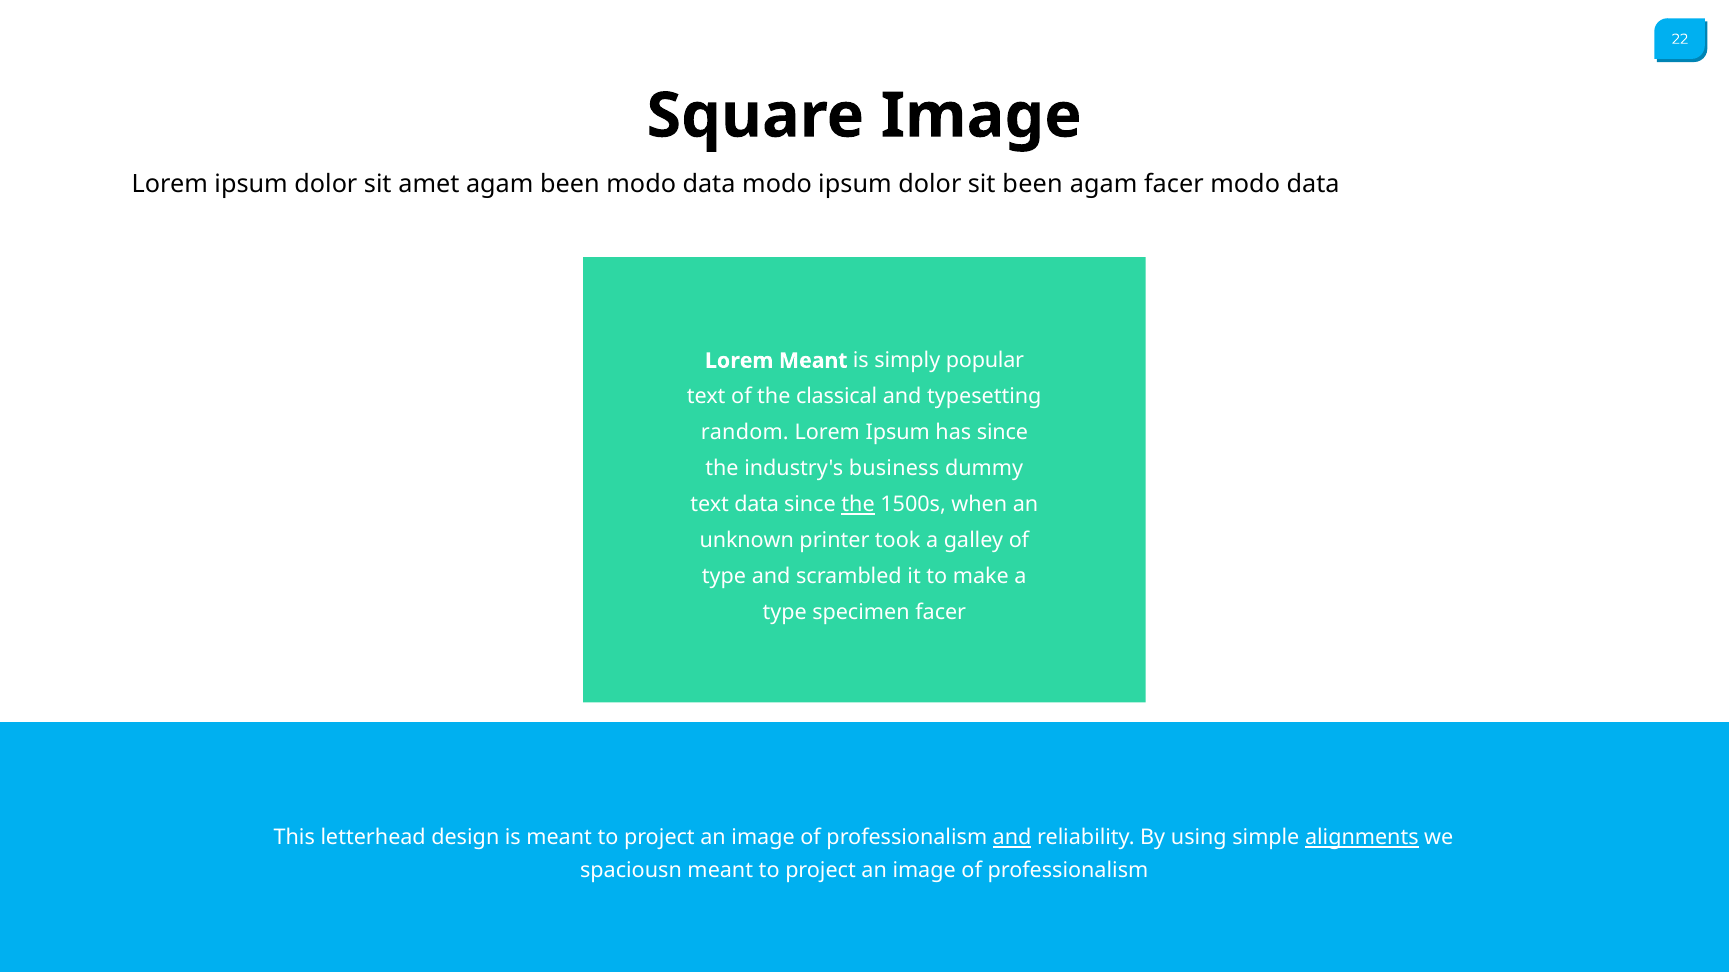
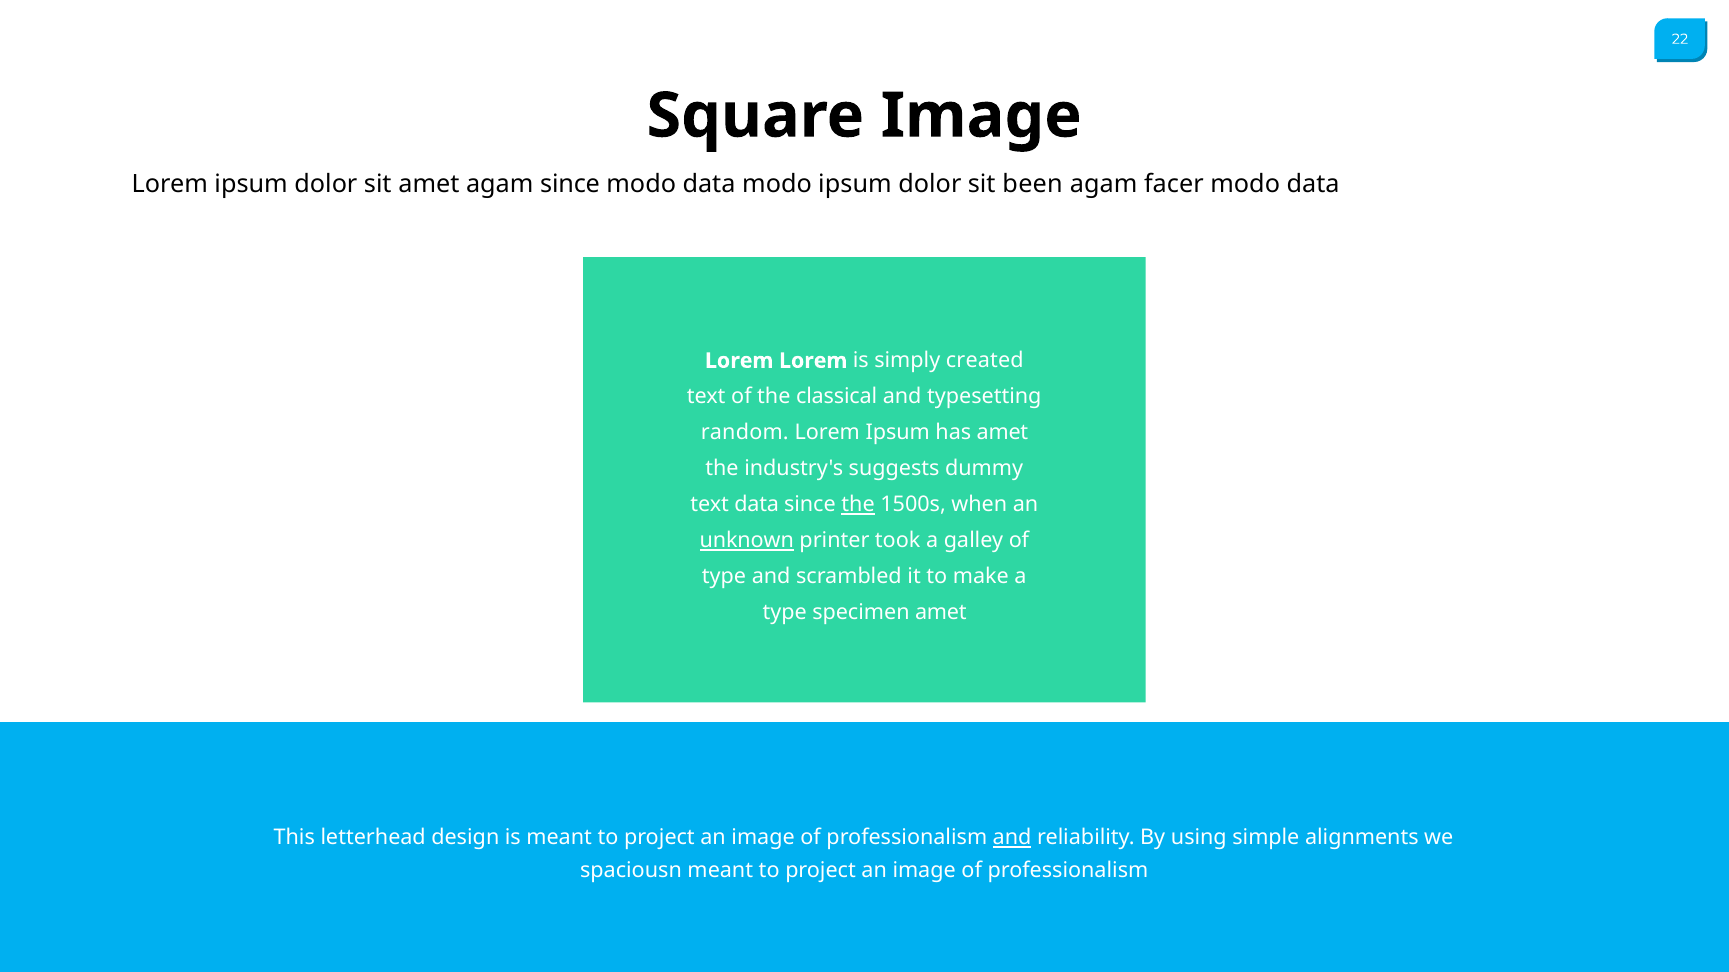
agam been: been -> since (570, 184)
Lorem Meant: Meant -> Lorem (813, 361)
popular: popular -> created (985, 361)
has since: since -> amet (1002, 433)
business: business -> suggests (894, 469)
unknown underline: none -> present (747, 541)
specimen facer: facer -> amet (941, 613)
alignments underline: present -> none (1362, 838)
